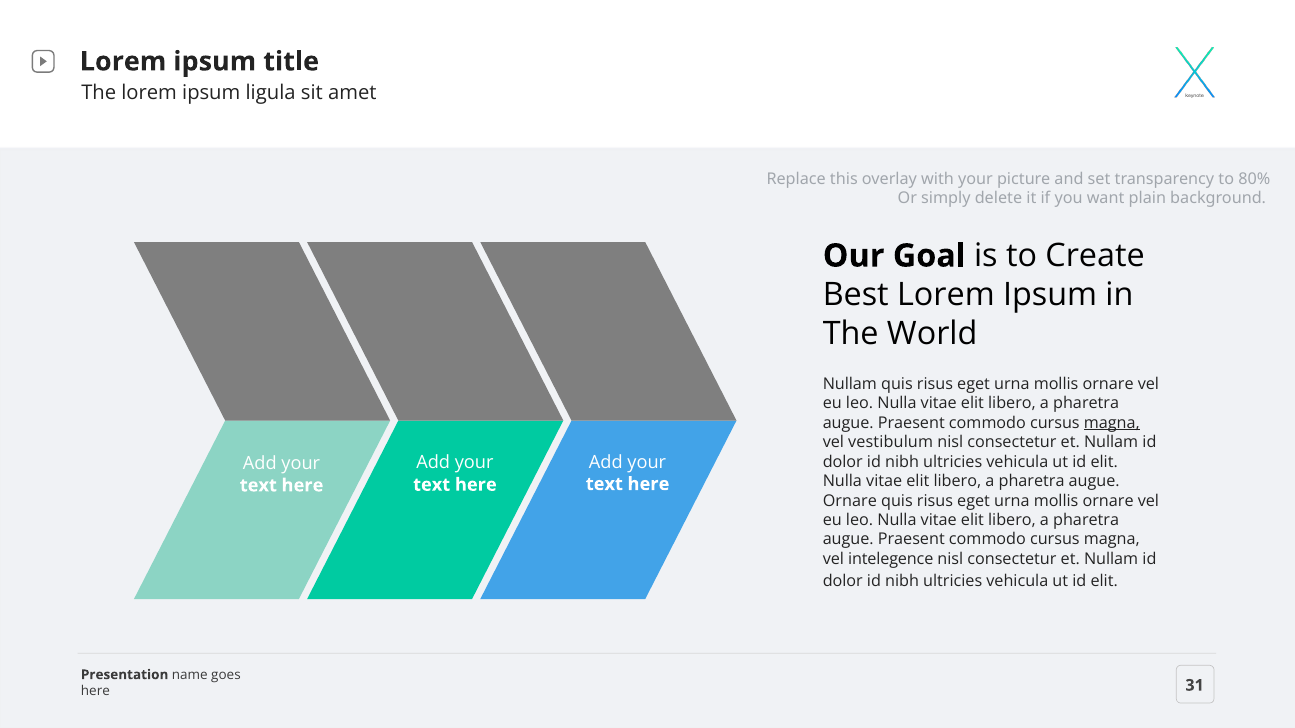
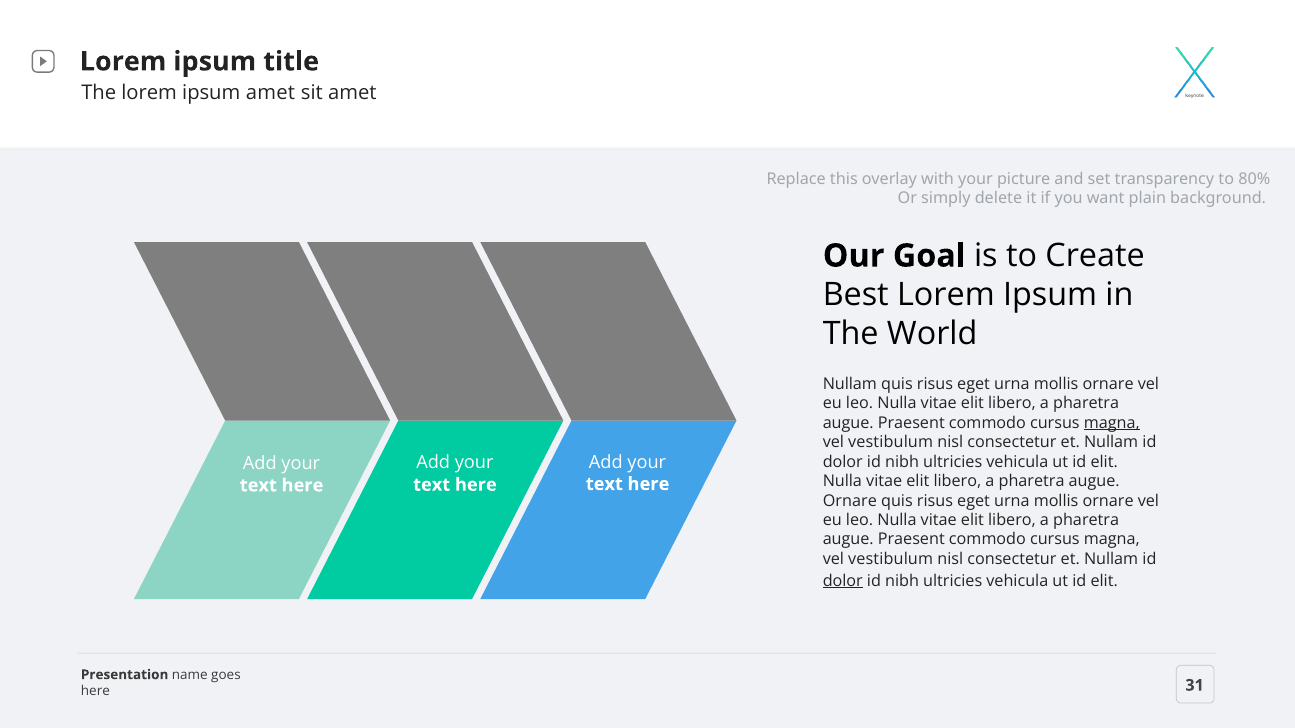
ipsum ligula: ligula -> amet (271, 93)
intelegence: intelegence -> vestibulum (891, 559)
dolor underline: none -> present (843, 581)
